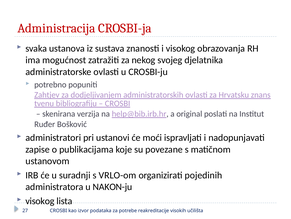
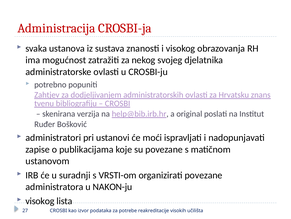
VRLO-om: VRLO-om -> VRSTI-om (118, 175)
organizirati pojedinih: pojedinih -> povezane (204, 175)
